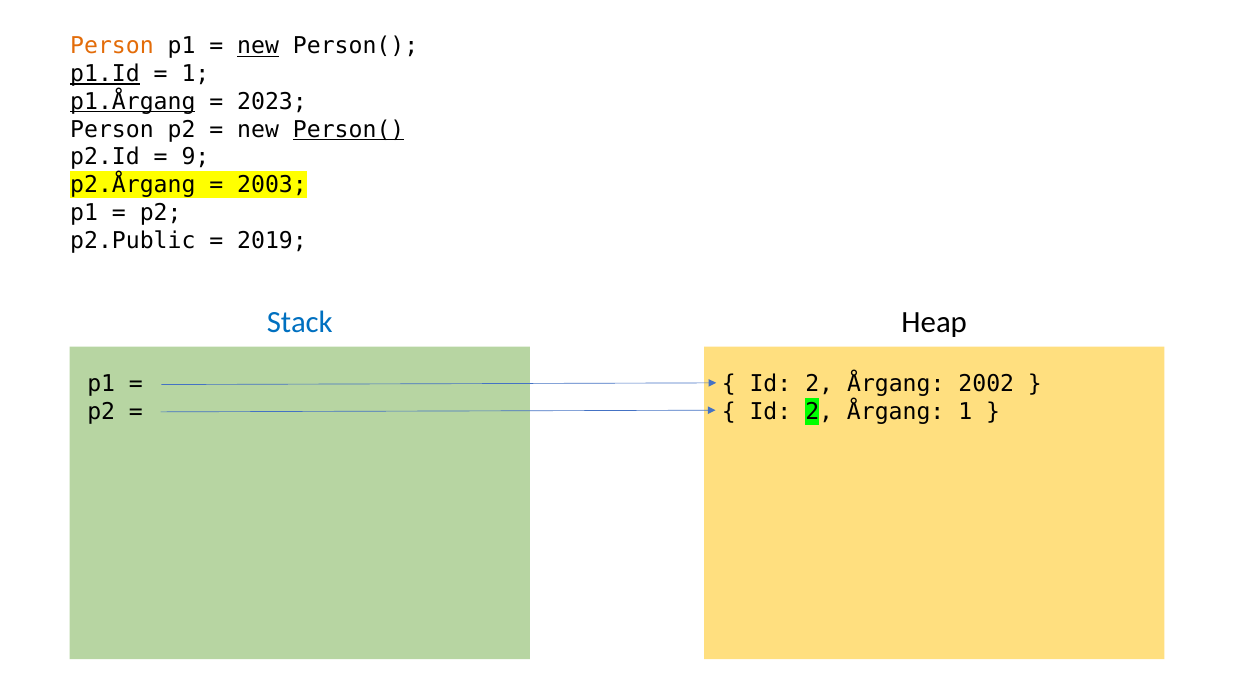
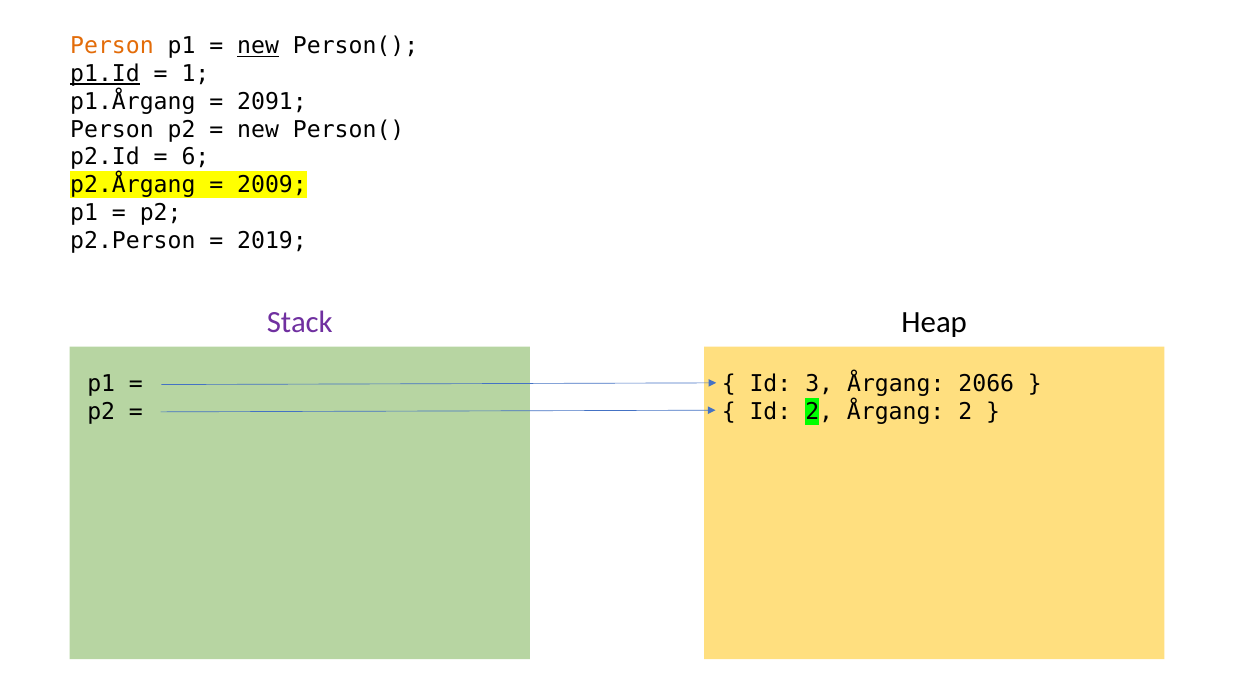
p1.Årgang underline: present -> none (133, 102)
2023: 2023 -> 2091 (272, 102)
Person( underline: present -> none (349, 130)
9: 9 -> 6 (195, 157)
2003: 2003 -> 2009 (272, 185)
p2.Public: p2.Public -> p2.Person (133, 241)
Stack colour: blue -> purple (300, 322)
2: 2 -> 3 (819, 384)
2002: 2002 -> 2066 (986, 384)
Årgang 1: 1 -> 2 (965, 412)
